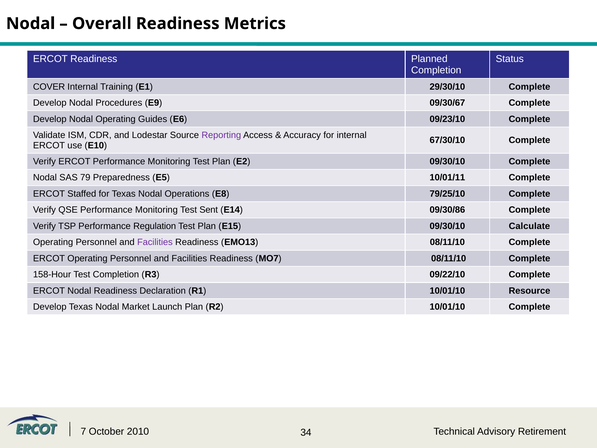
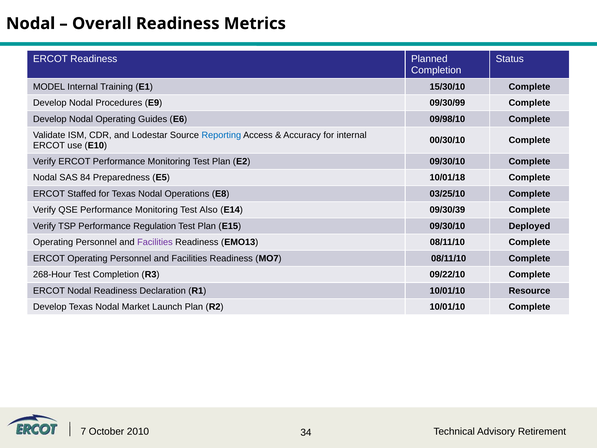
COVER: COVER -> MODEL (49, 87)
29/30/10: 29/30/10 -> 15/30/10 (447, 87)
09/30/67: 09/30/67 -> 09/30/99 (447, 103)
09/23/10: 09/23/10 -> 09/98/10 (447, 119)
Reporting colour: purple -> blue (221, 135)
67/30/10: 67/30/10 -> 00/30/10 (447, 140)
79: 79 -> 84 (85, 178)
10/01/11: 10/01/11 -> 10/01/18 (447, 178)
79/25/10: 79/25/10 -> 03/25/10 (447, 194)
Sent: Sent -> Also (209, 210)
09/30/86: 09/30/86 -> 09/30/39 (447, 210)
Calculate: Calculate -> Deployed (529, 226)
158-Hour: 158-Hour -> 268-Hour (52, 274)
